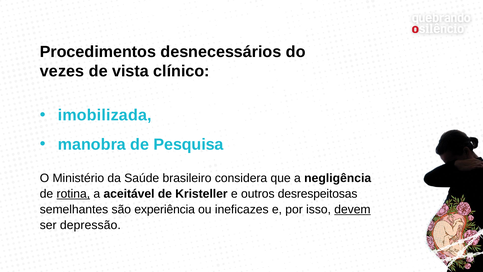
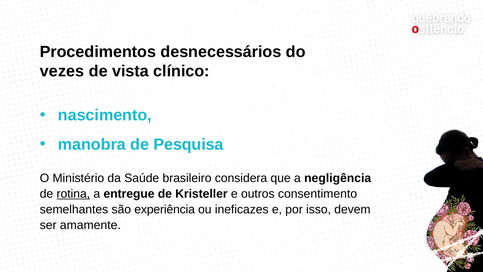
imobilizada: imobilizada -> nascimento (105, 115)
aceitável: aceitável -> entregue (129, 194)
desrespeitosas: desrespeitosas -> consentimento (318, 194)
devem underline: present -> none (352, 209)
depressão: depressão -> amamente (90, 225)
